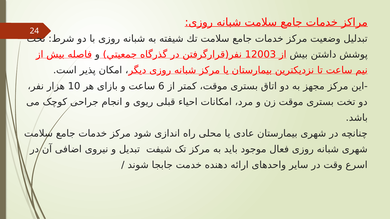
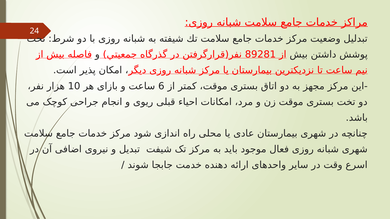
12003: 12003 -> 89281 (260, 55)
